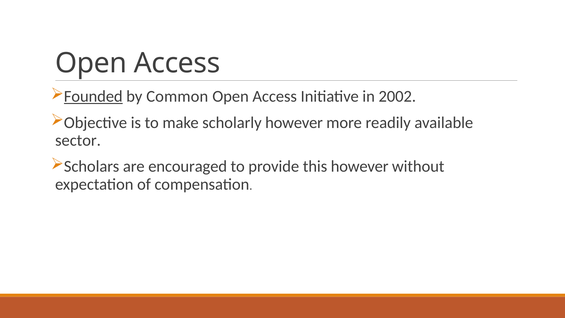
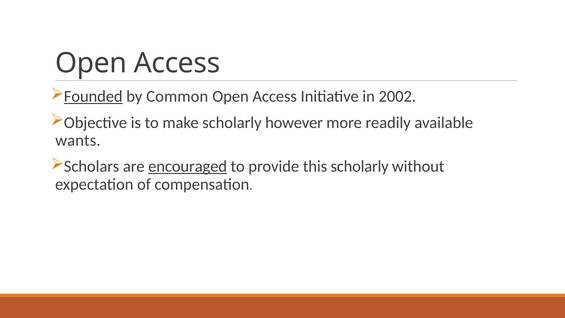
sector: sector -> wants (78, 140)
encouraged underline: none -> present (188, 166)
this however: however -> scholarly (360, 166)
